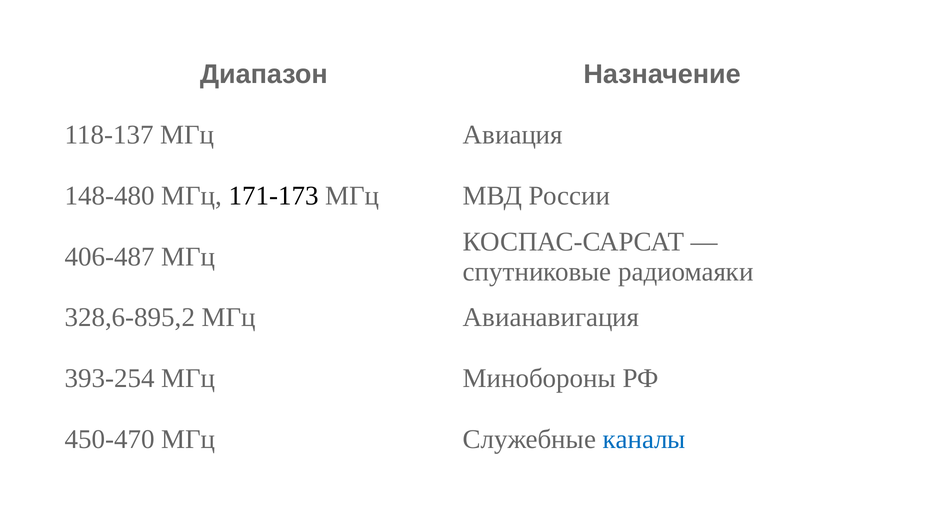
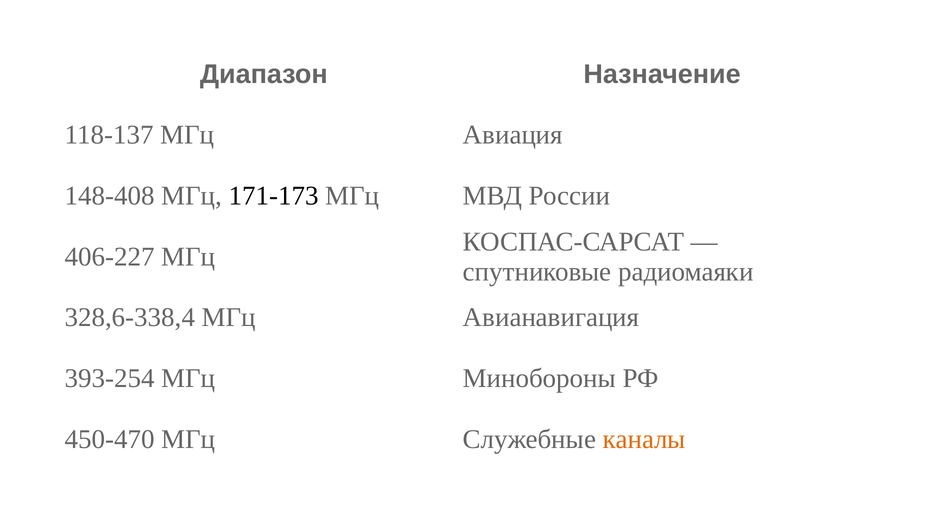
148-480: 148-480 -> 148-408 (110, 196)
406-487: 406-487 -> 406-227 (110, 257)
328,6-895,2: 328,6-895,2 -> 328,6-338,4 (130, 317)
каналы colour: blue -> orange (644, 439)
